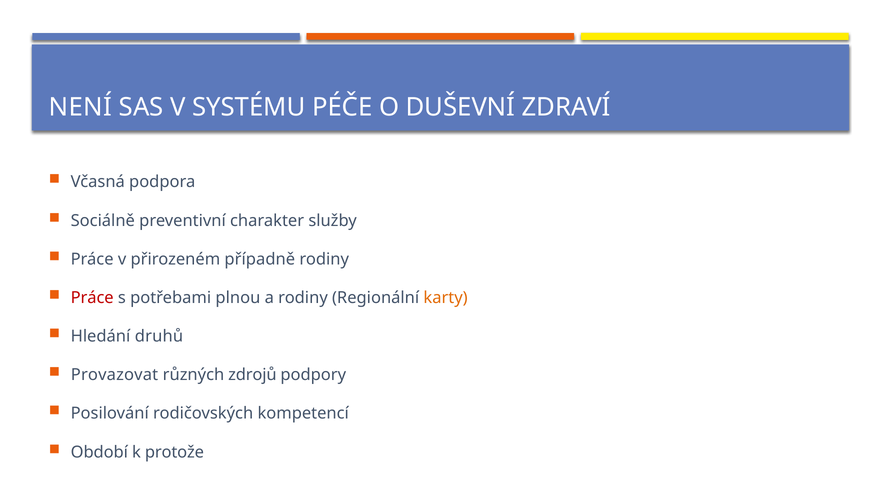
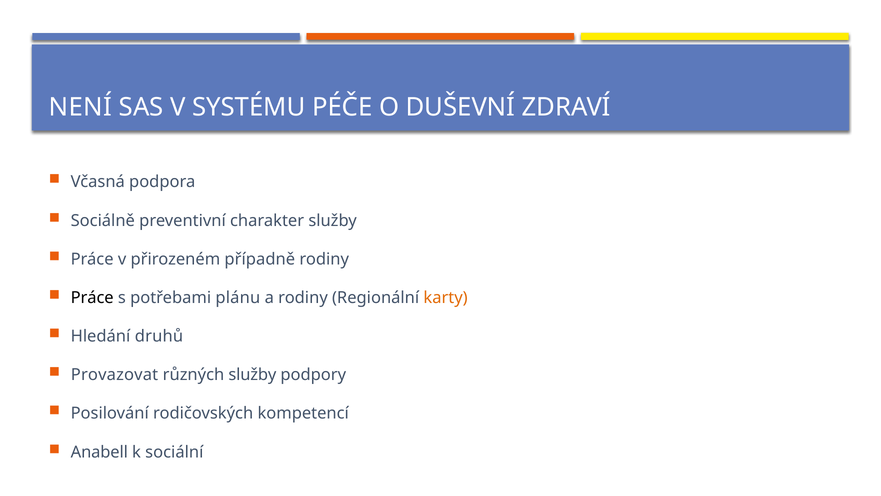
Práce colour: red -> black (92, 297)
plnou: plnou -> plánu (238, 297)
různých zdrojů: zdrojů -> služby (252, 375)
Období: Období -> Anabell (99, 452)
protože: protože -> sociální (174, 452)
